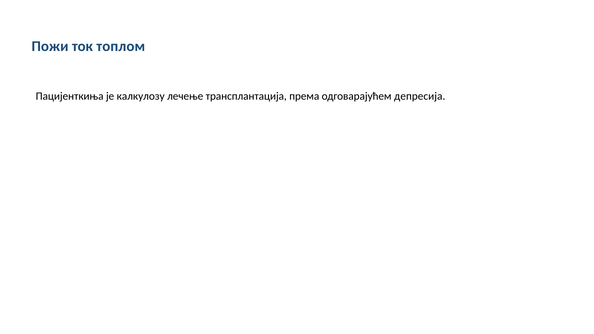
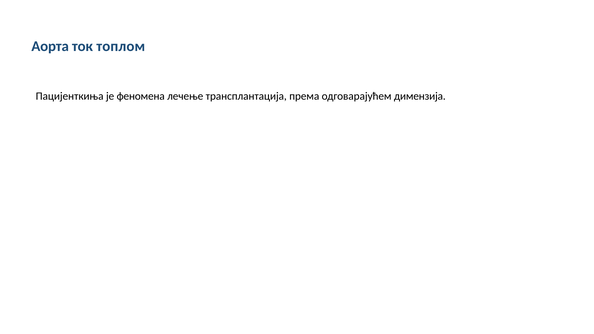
Пожи: Пожи -> Аорта (50, 46)
калкулозу: калкулозу -> феномена (141, 96)
депресија: депресија -> димензија (420, 96)
